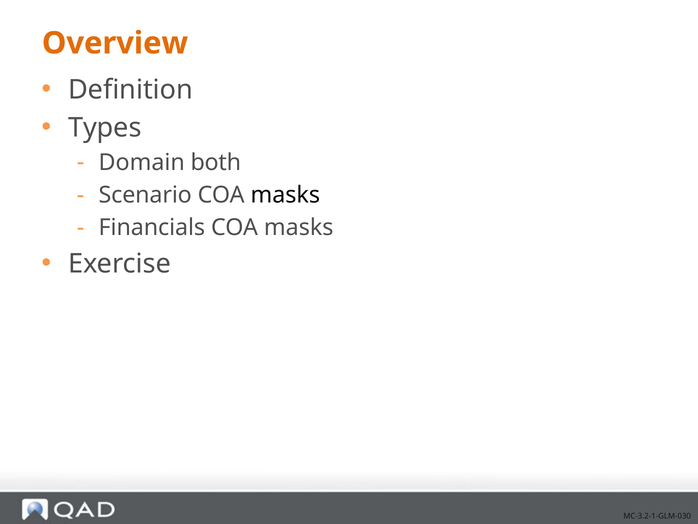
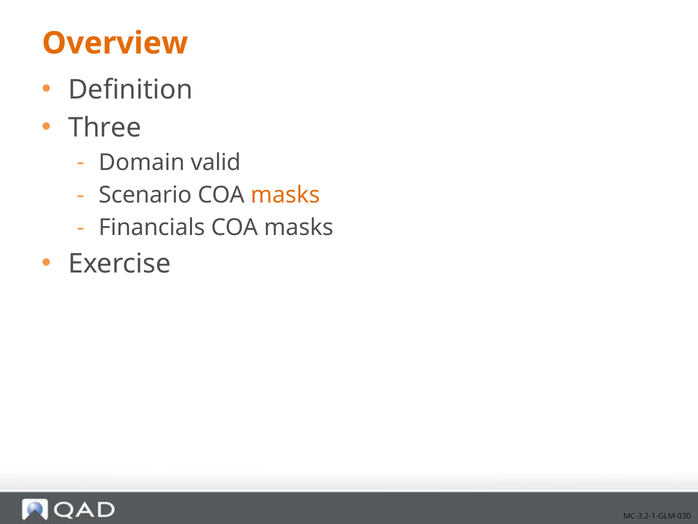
Types: Types -> Three (105, 128)
both: both -> valid (216, 162)
masks colour: black -> orange (285, 195)
